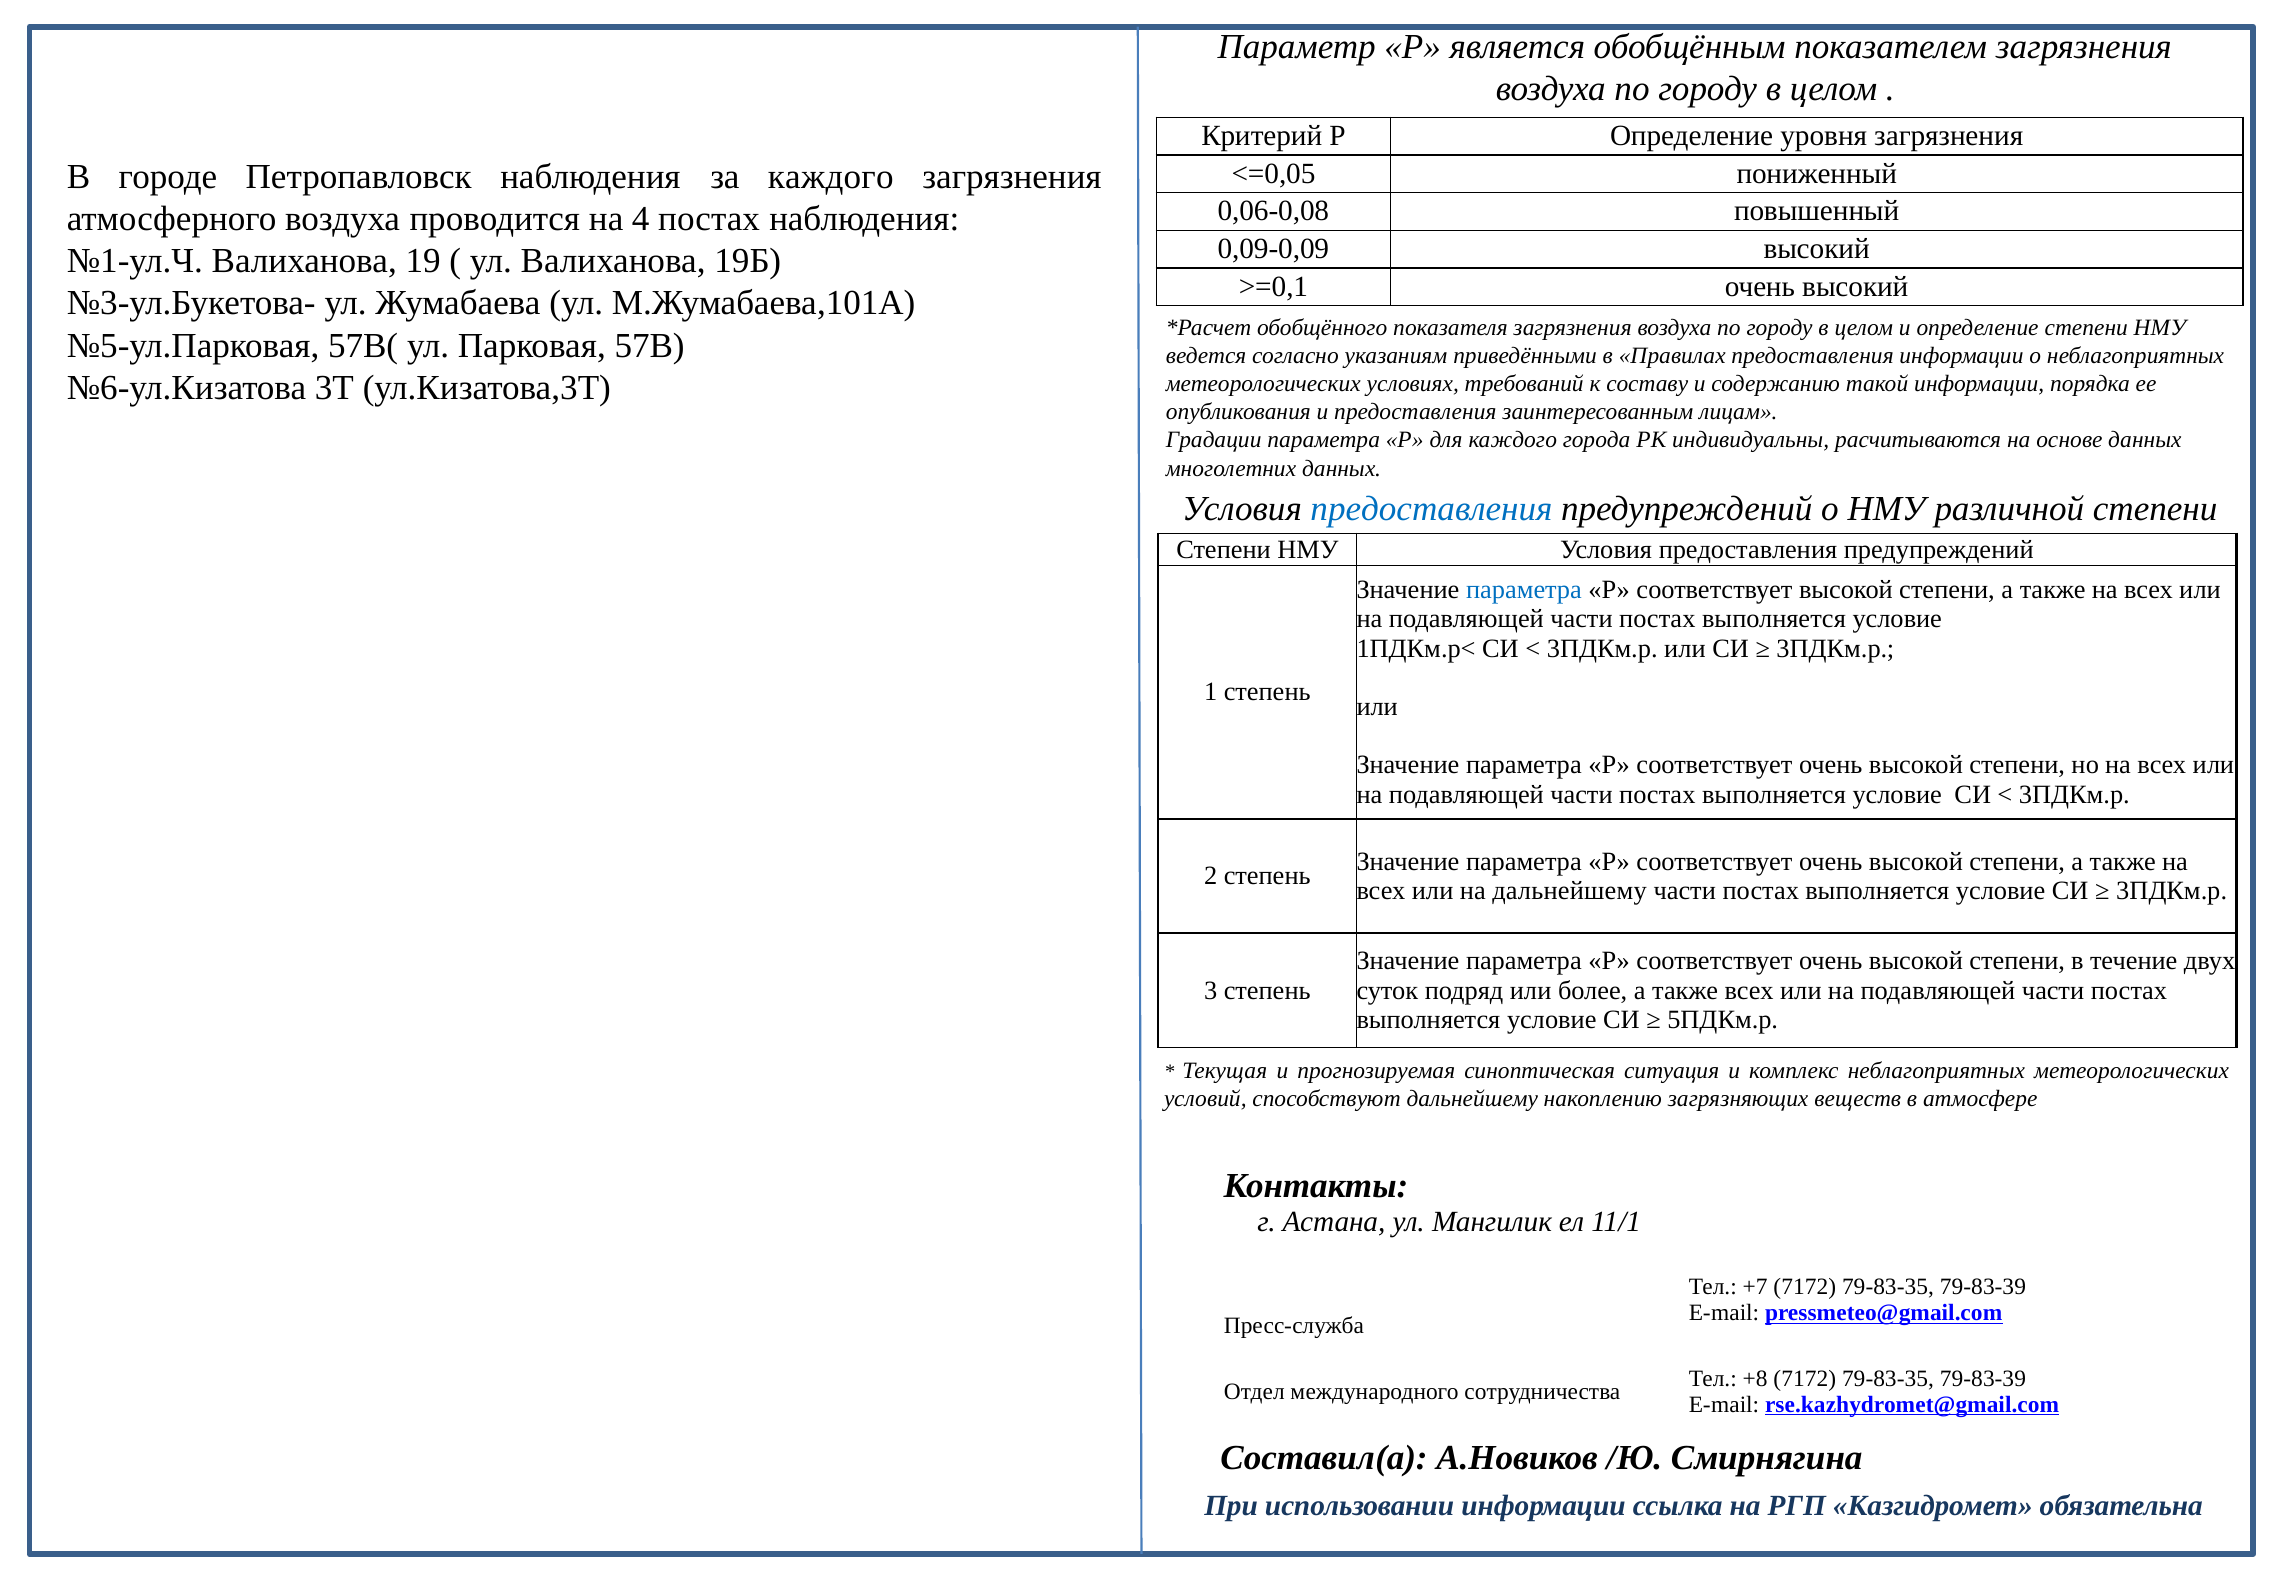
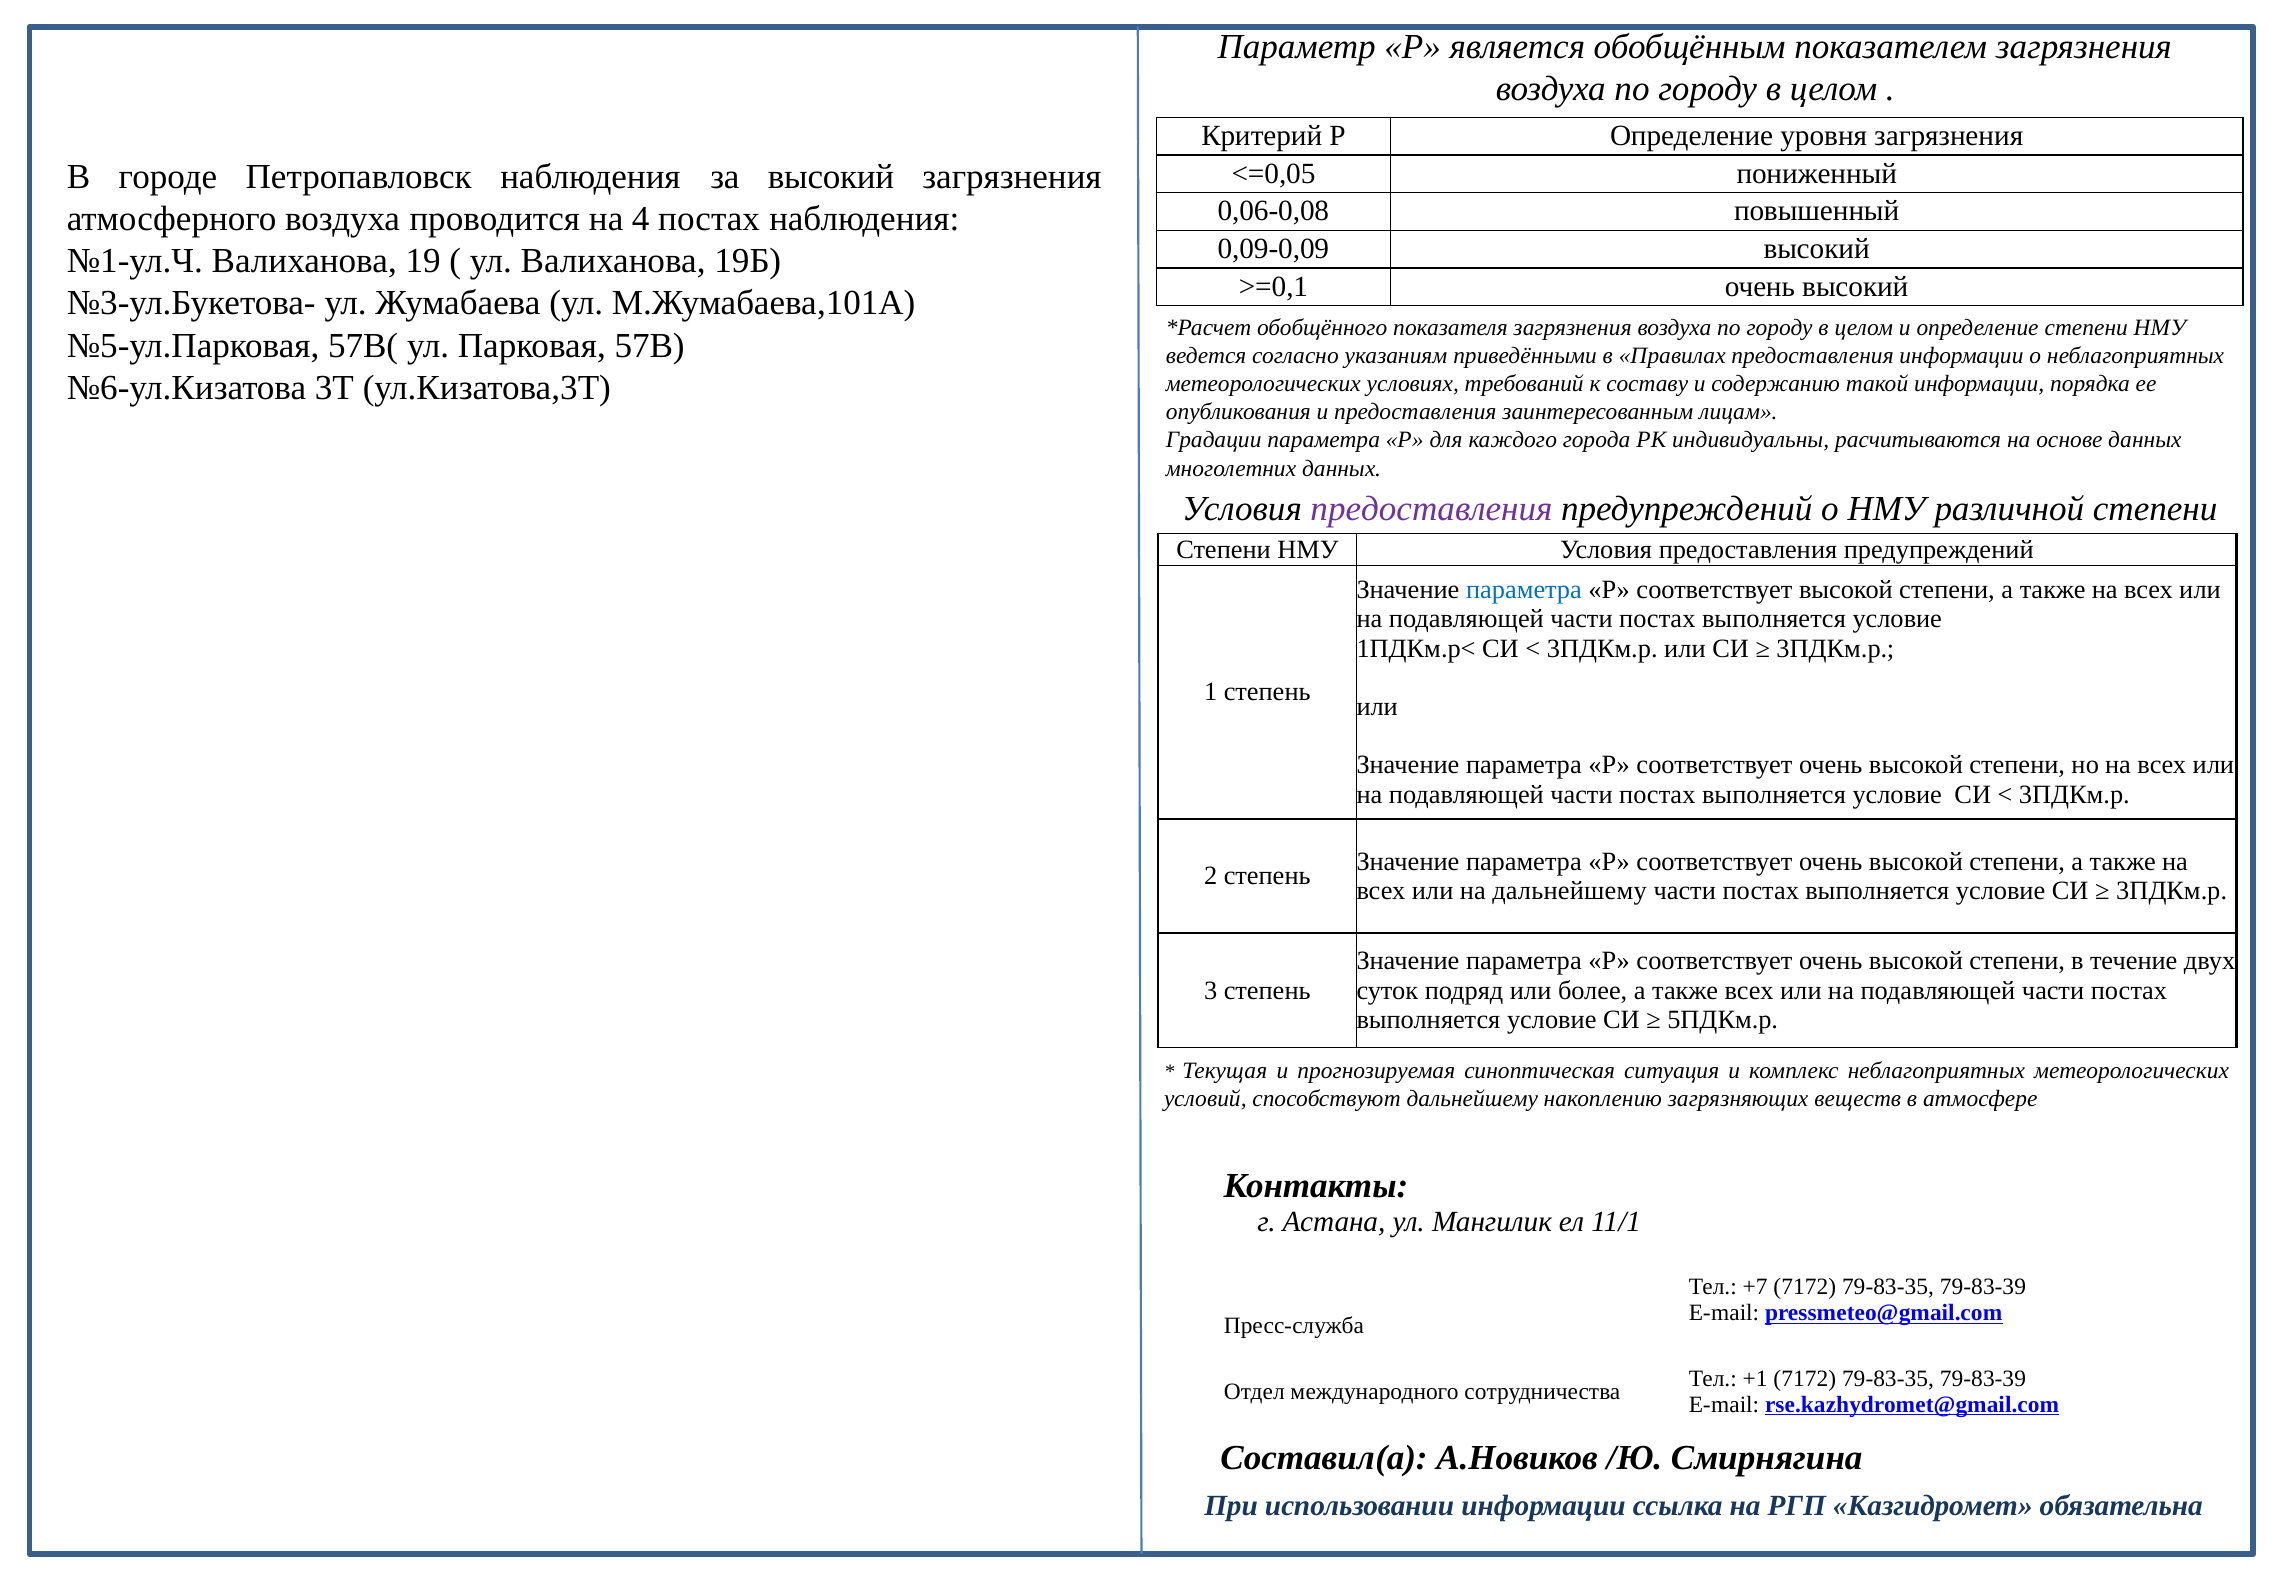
за каждого: каждого -> высокий (831, 177)
предоставления colour: blue -> purple (1431, 509)
+8: +8 -> +1 (1755, 1378)
